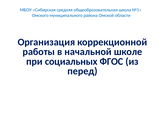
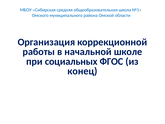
перед: перед -> конец (82, 71)
